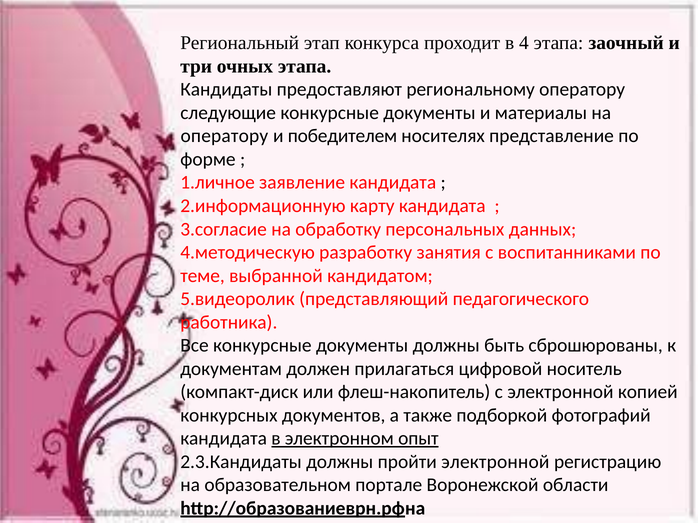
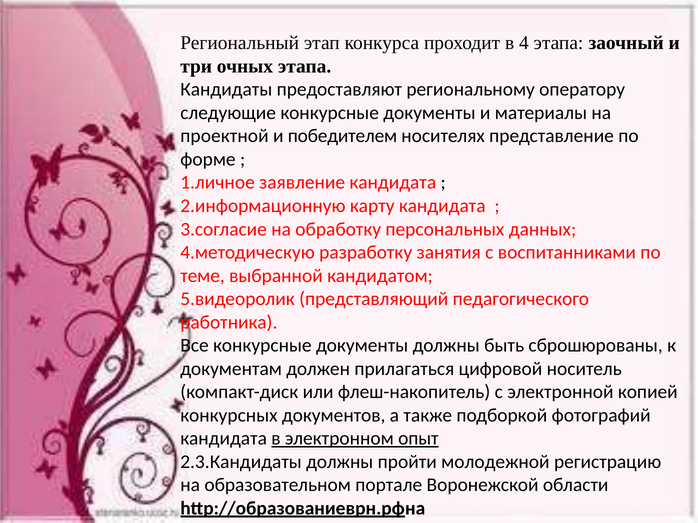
оператору: оператору -> проектной (224, 136)
пройти электронной: электронной -> молодежной (495, 462)
